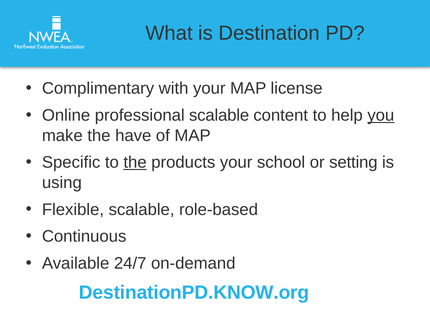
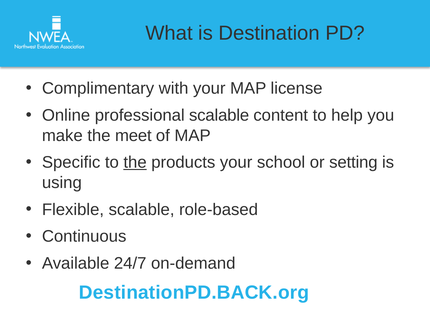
you underline: present -> none (381, 116)
have: have -> meet (133, 136)
DestinationPD.KNOW.org: DestinationPD.KNOW.org -> DestinationPD.BACK.org (194, 293)
